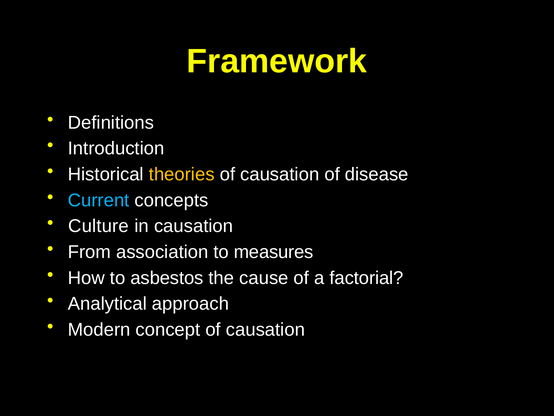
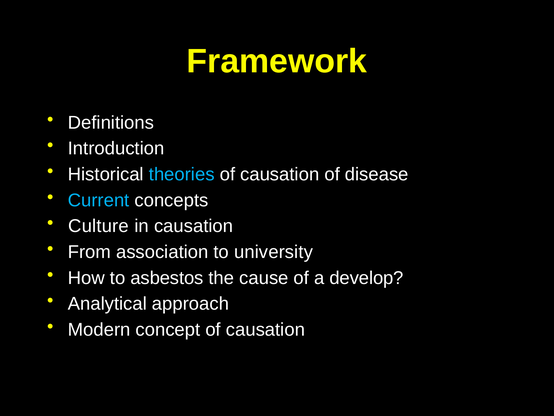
theories colour: yellow -> light blue (182, 174)
measures: measures -> university (274, 252)
factorial: factorial -> develop (367, 278)
